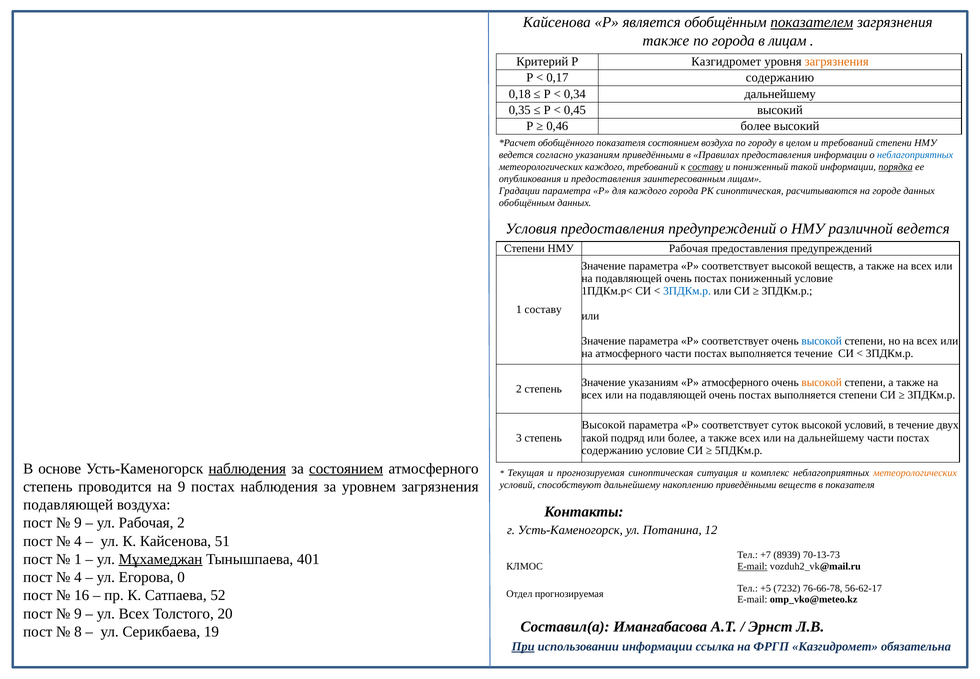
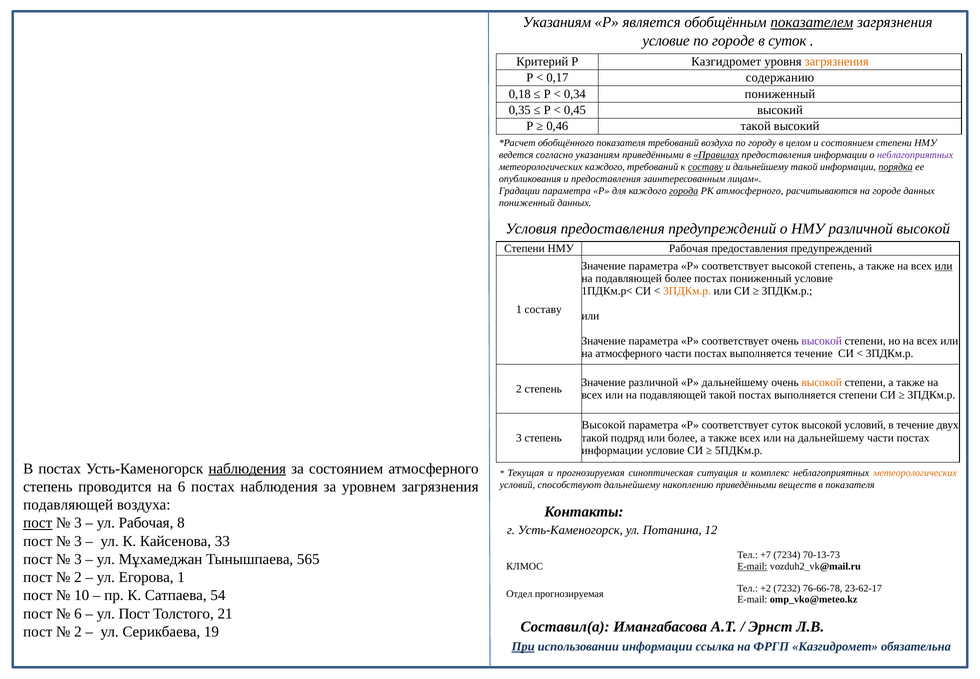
Кайсенова: Кайсенова -> Указаниям (557, 22)
также: также -> условие (666, 41)
по города: города -> городе (733, 41)
в лицам: лицам -> суток (787, 41)
0,34 дальнейшему: дальнейшему -> пониженный (780, 94)
0,46 более: более -> такой (756, 126)
показателя состоянием: состоянием -> требований (673, 143)
и требований: требований -> состоянием (847, 143)
Правилах underline: none -> present (716, 155)
неблагоприятных colour: blue -> purple (915, 155)
и пониженный: пониженный -> дальнейшему (761, 167)
города underline: none -> present (684, 191)
РК синоптическая: синоптическая -> атмосферного (750, 191)
обобщённым: обобщённым -> пониженный (527, 203)
различной ведется: ведется -> высокой (923, 229)
высокой веществ: веществ -> степень (835, 266)
или underline: none -> present (944, 266)
очень: очень -> более (678, 278)
3ПДКм.р colour: blue -> orange (687, 291)
высокой colour: blue -> purple (822, 341)
Значение указаниям: указаниям -> различной (653, 382)
Р атмосферного: атмосферного -> дальнейшему (735, 382)
очень: очень -> такой (722, 395)
содержанию: содержанию -> информации (612, 450)
В основе: основе -> постах (60, 468)
состоянием underline: present -> none (346, 468)
на 9: 9 -> 6 (182, 486)
пост underline: none -> present (38, 523)
9: 9 -> 3 (78, 523)
Рабочая 2: 2 -> 8 (181, 523)
4: 4 -> 3 (78, 541)
51: 51 -> 33 (222, 541)
8939: 8939 -> 7234 (787, 555)
1: 1 -> 3 (78, 559)
Мұхамеджан underline: present -> none (161, 559)
401: 401 -> 565 (308, 559)
4: 4 -> 2 (78, 577)
Егорова 0: 0 -> 1 (181, 577)
+5: +5 -> +2 (766, 588)
56-62-17: 56-62-17 -> 23-62-17 (863, 588)
16: 16 -> 10 (82, 595)
52: 52 -> 54 (218, 595)
9: 9 -> 6 (78, 613)
ул Всех: Всех -> Пост (134, 613)
20: 20 -> 21 (225, 613)
8: 8 -> 2 (78, 631)
